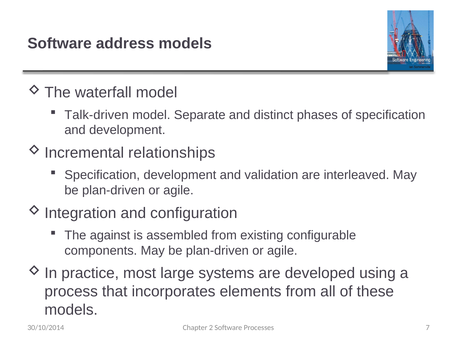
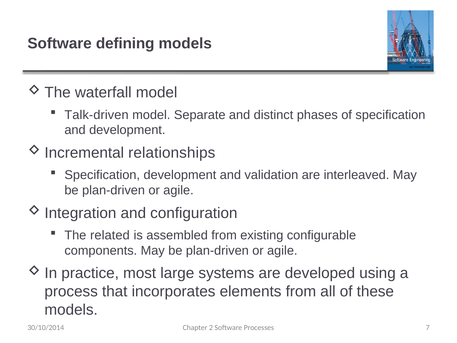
address: address -> defining (125, 43)
against: against -> related (110, 235)
